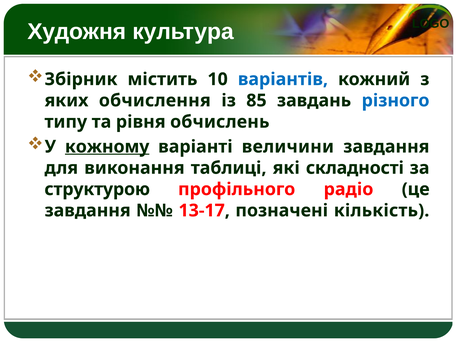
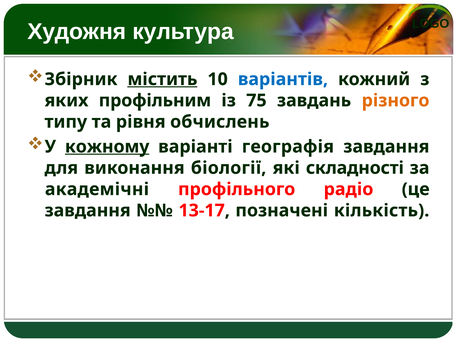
містить underline: none -> present (162, 79)
обчислення: обчислення -> профільним (155, 101)
85: 85 -> 75 (256, 101)
різного colour: blue -> orange (396, 101)
величини: величини -> географія (288, 147)
таблиці: таблиці -> біології (229, 168)
структурою: структурою -> академічні (97, 190)
